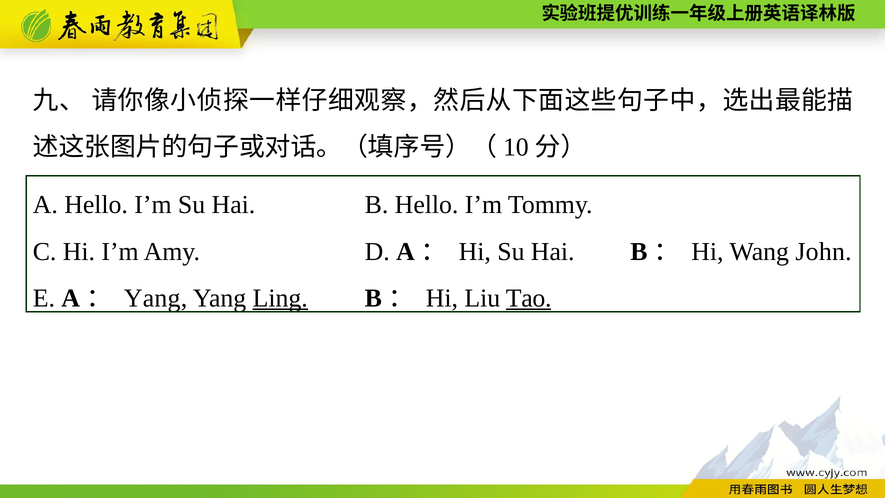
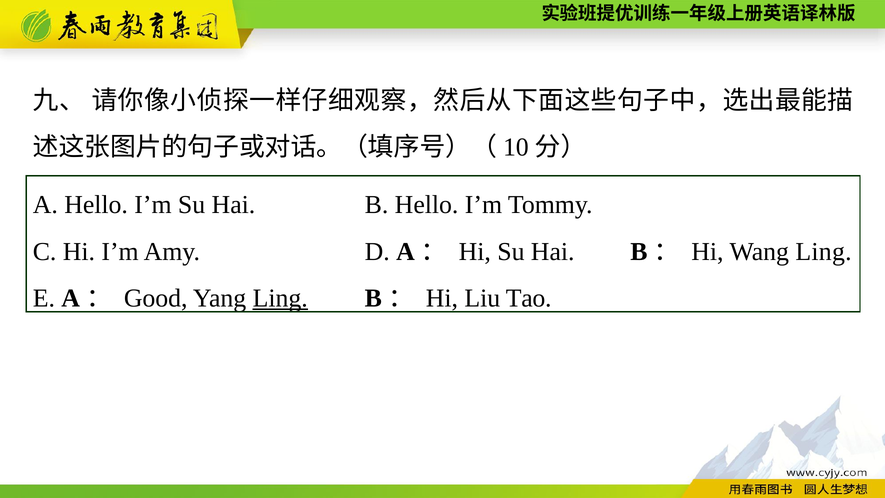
Wang John: John -> Ling (824, 251)
Yang: Yang -> Good (156, 298)
Tao underline: present -> none (529, 298)
